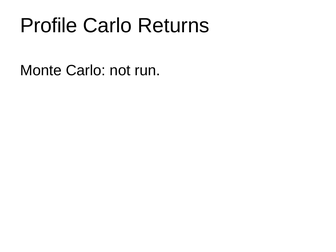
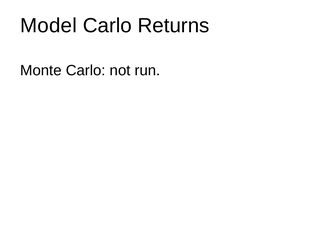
Profile: Profile -> Model (49, 26)
